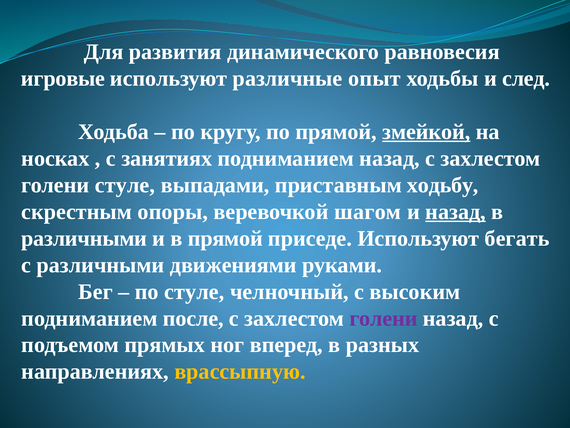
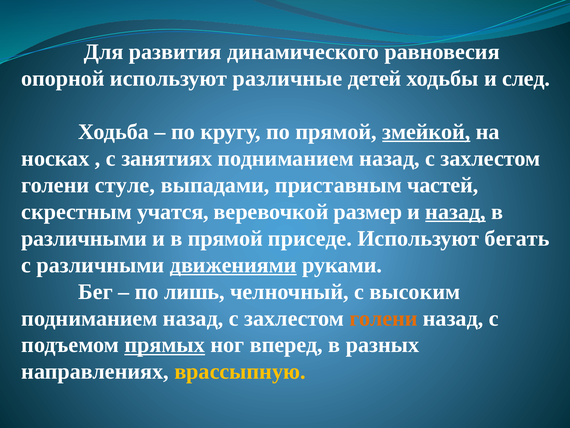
игровые: игровые -> опорной (63, 78)
опыт: опыт -> детей (375, 78)
ходьбу: ходьбу -> частей (443, 185)
опоры: опоры -> учатся (173, 212)
шагом: шагом -> размер (368, 212)
движениями underline: none -> present (233, 265)
по стуле: стуле -> лишь (194, 291)
после: после -> назад (193, 318)
голени colour: purple -> orange (383, 318)
прямых underline: none -> present (165, 345)
